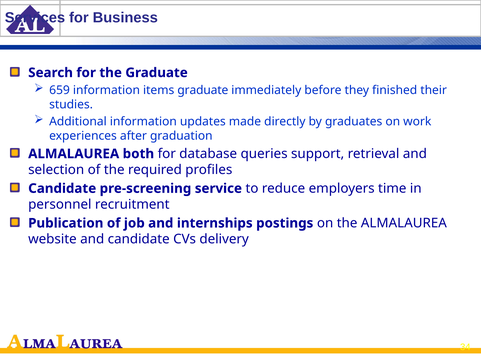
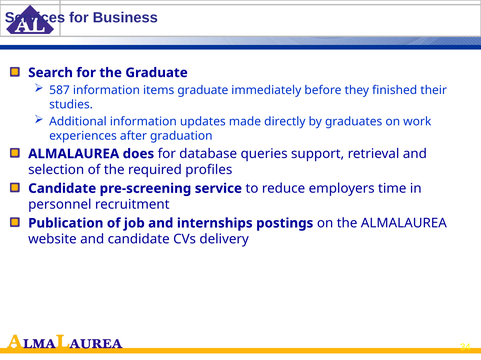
659: 659 -> 587 (60, 90)
both: both -> does (138, 154)
